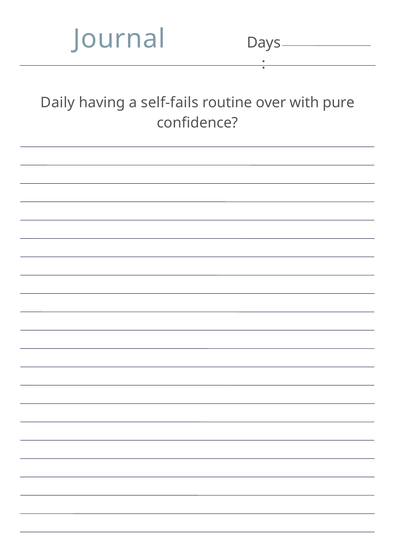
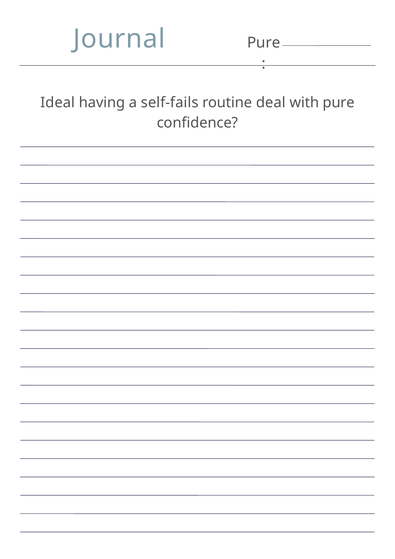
Days: Days -> Pure (264, 43)
Daily: Daily -> Ideal (58, 102)
over: over -> deal (271, 102)
